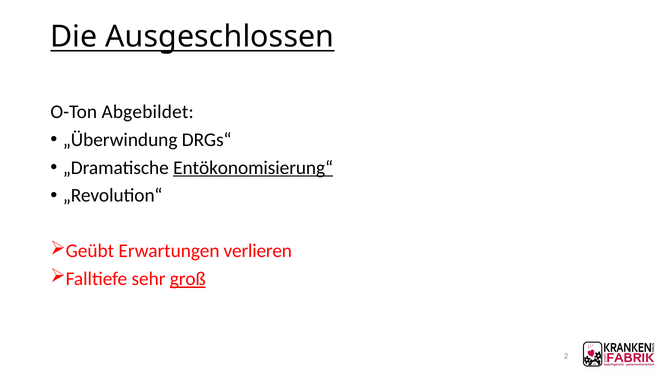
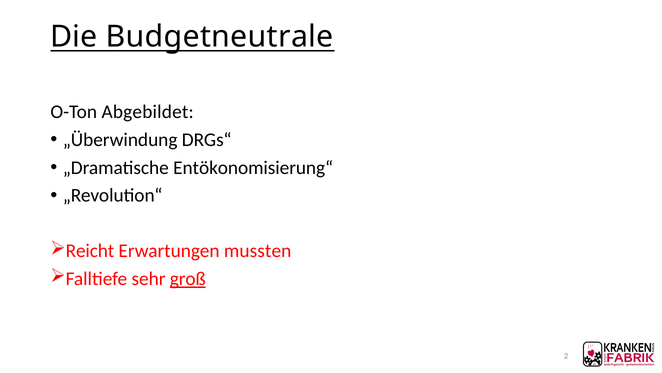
Ausgeschlossen: Ausgeschlossen -> Budgetneutrale (220, 37)
Entökonomisierung“ underline: present -> none (253, 167)
Geübt: Geübt -> Reicht (90, 251)
verlieren: verlieren -> mussten (258, 251)
